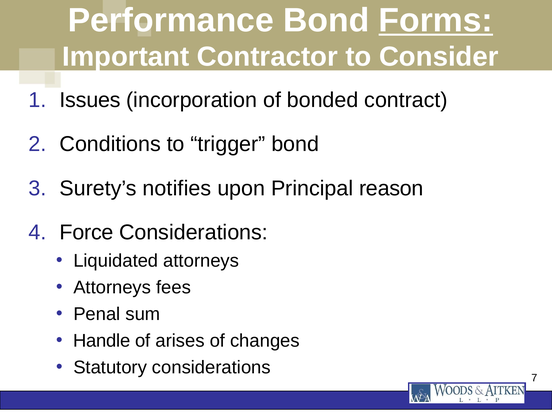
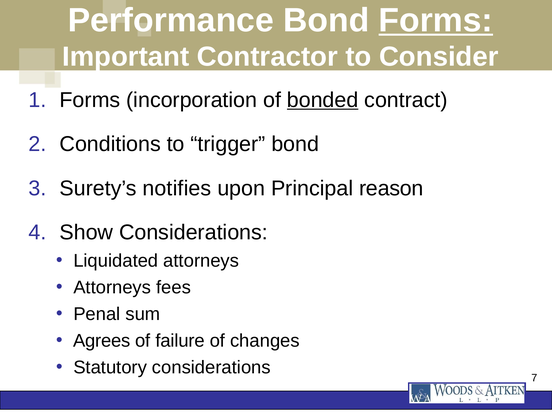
Issues: Issues -> Forms (90, 100)
bonded underline: none -> present (323, 100)
Force: Force -> Show (86, 232)
Handle: Handle -> Agrees (102, 341)
arises: arises -> failure (180, 341)
